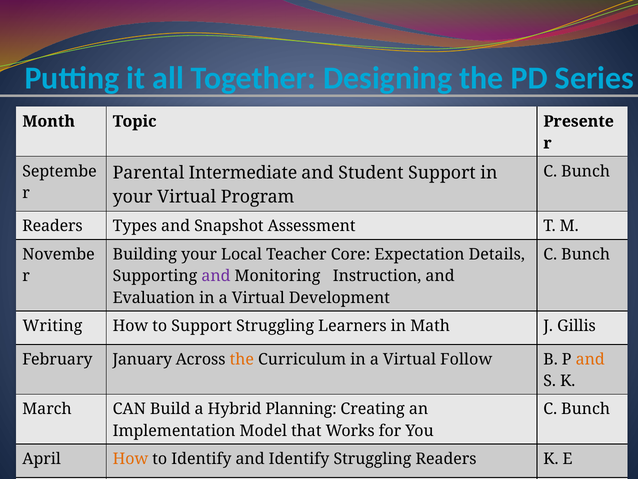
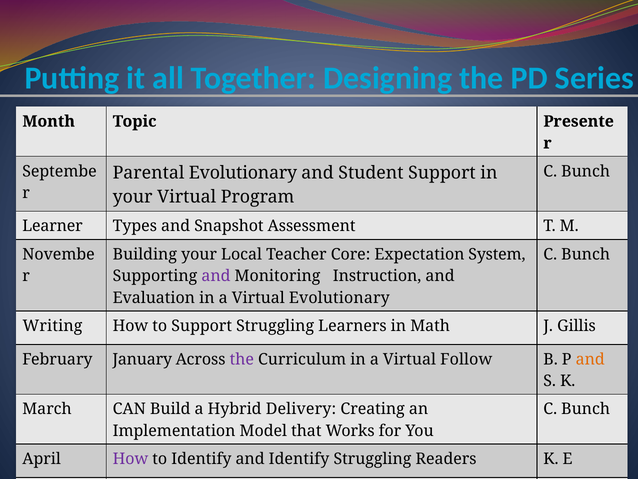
Parental Intermediate: Intermediate -> Evolutionary (243, 173)
Readers: Readers -> Learner (53, 226)
Details: Details -> System (497, 254)
Virtual Development: Development -> Evolutionary (339, 297)
the colour: orange -> purple (242, 359)
Planning: Planning -> Delivery (301, 409)
How colour: orange -> purple (130, 459)
